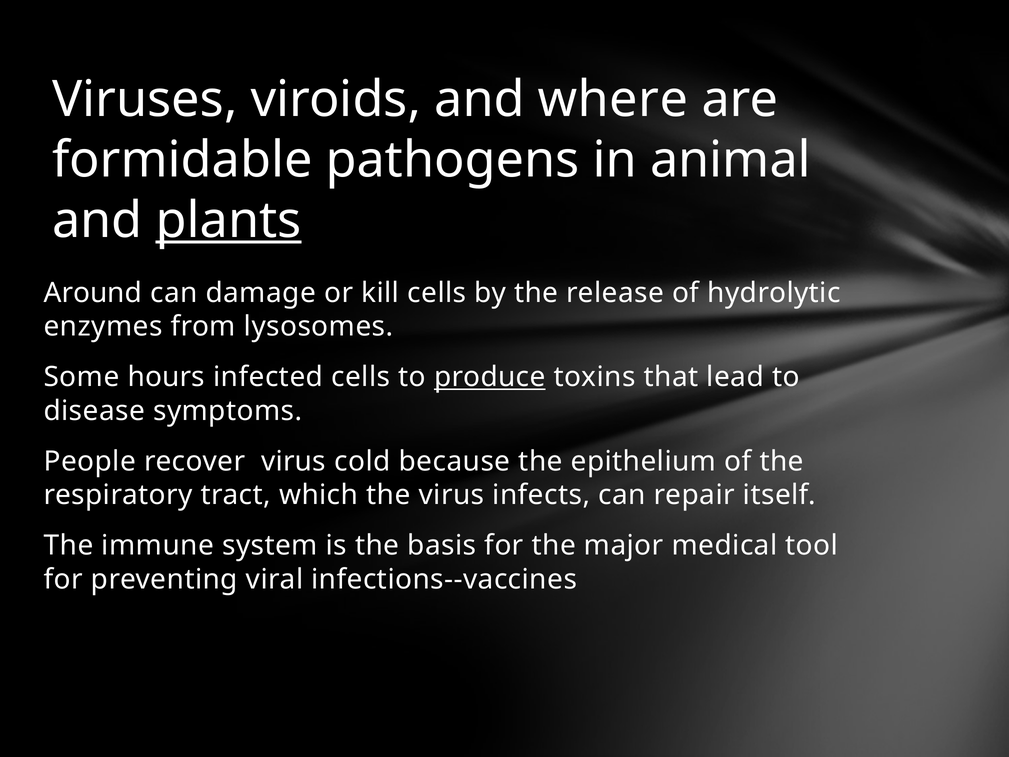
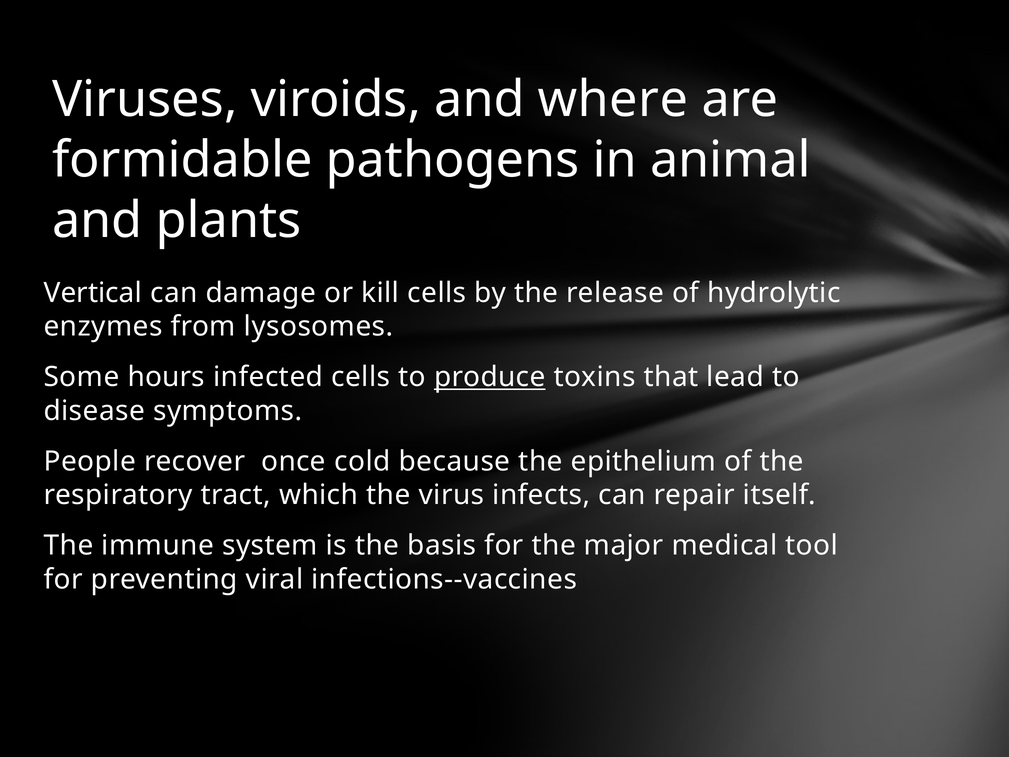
plants underline: present -> none (229, 220)
Around: Around -> Vertical (93, 293)
recover virus: virus -> once (293, 461)
